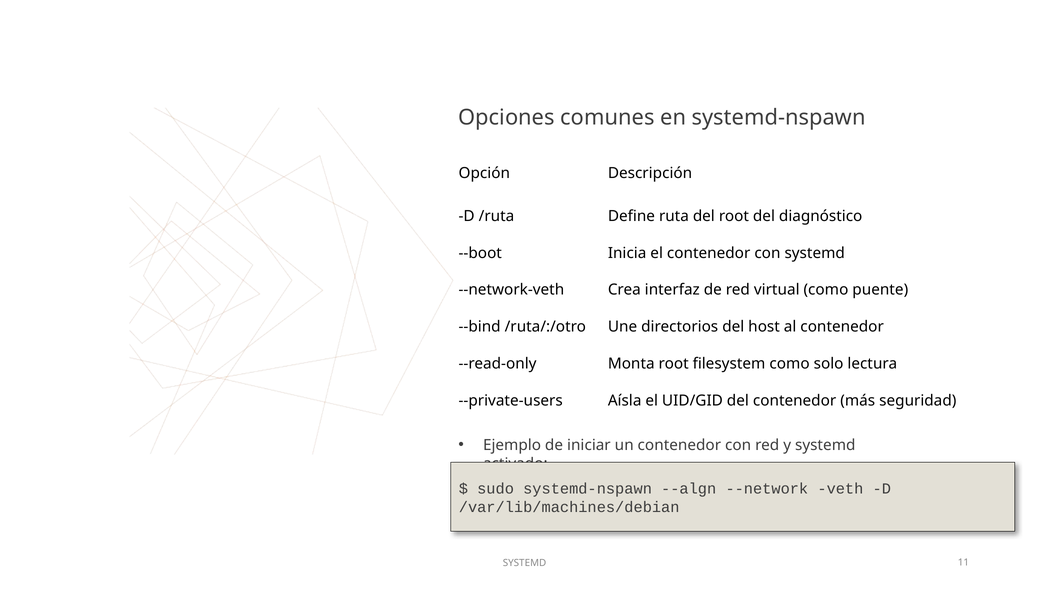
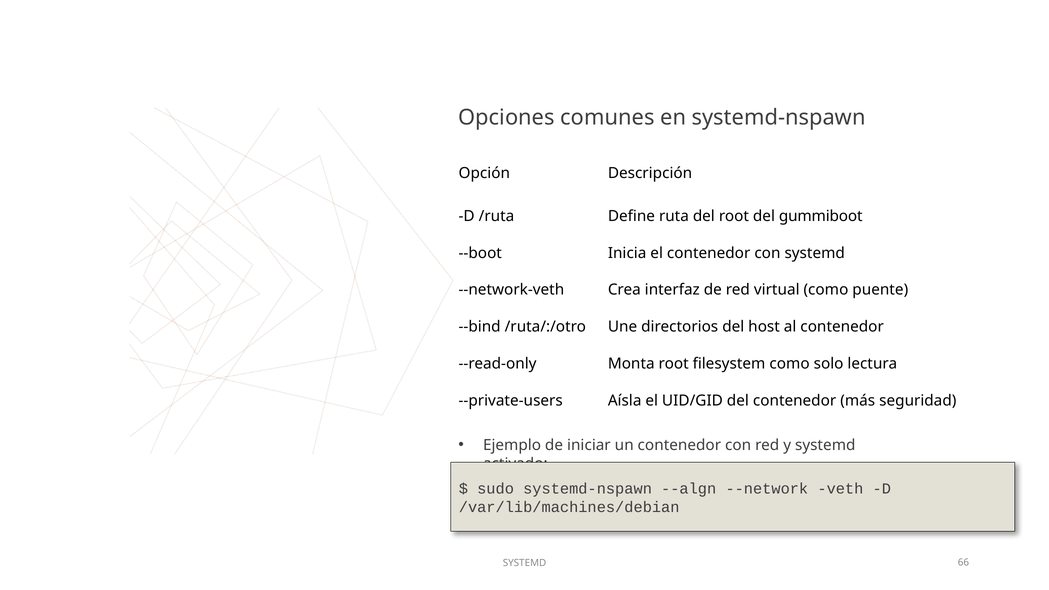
diagnóstico: diagnóstico -> gummiboot (821, 216)
11: 11 -> 66 (963, 562)
